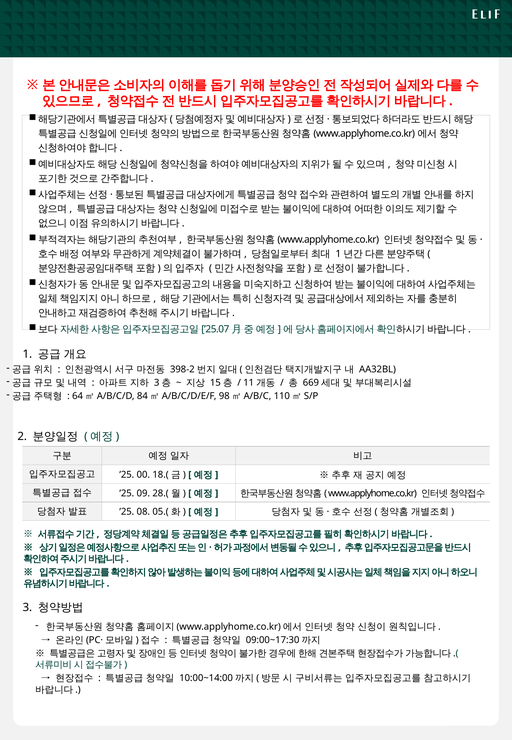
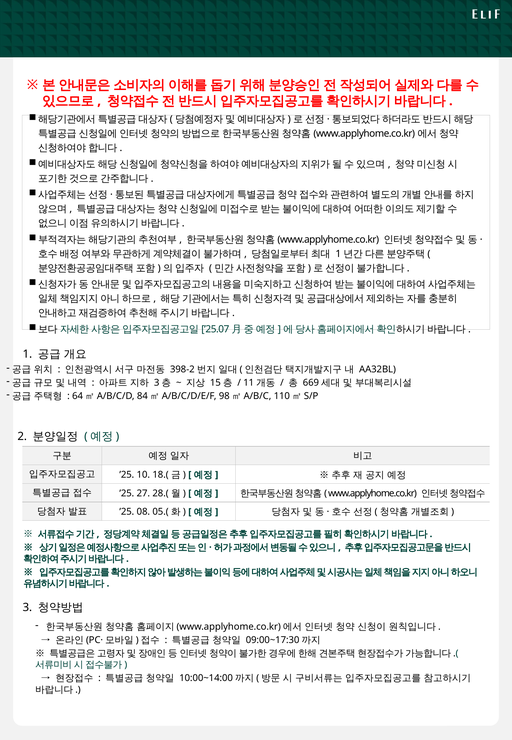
00: 00 -> 10 (143, 474)
09: 09 -> 27 (143, 493)
